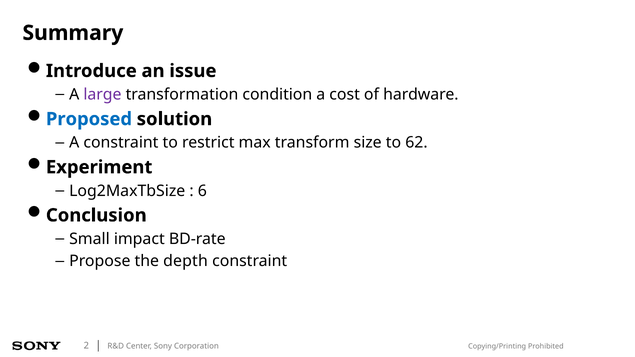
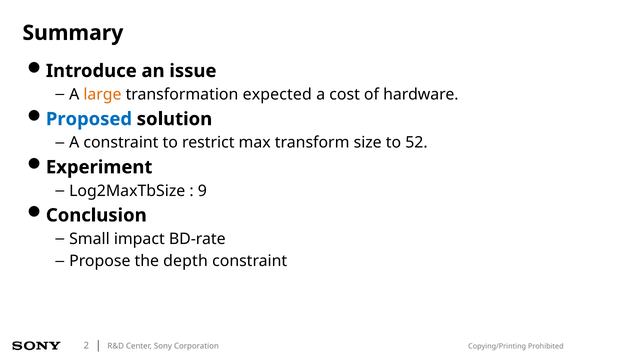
large colour: purple -> orange (102, 95)
condition: condition -> expected (277, 95)
62: 62 -> 52 (416, 143)
6: 6 -> 9 (202, 191)
